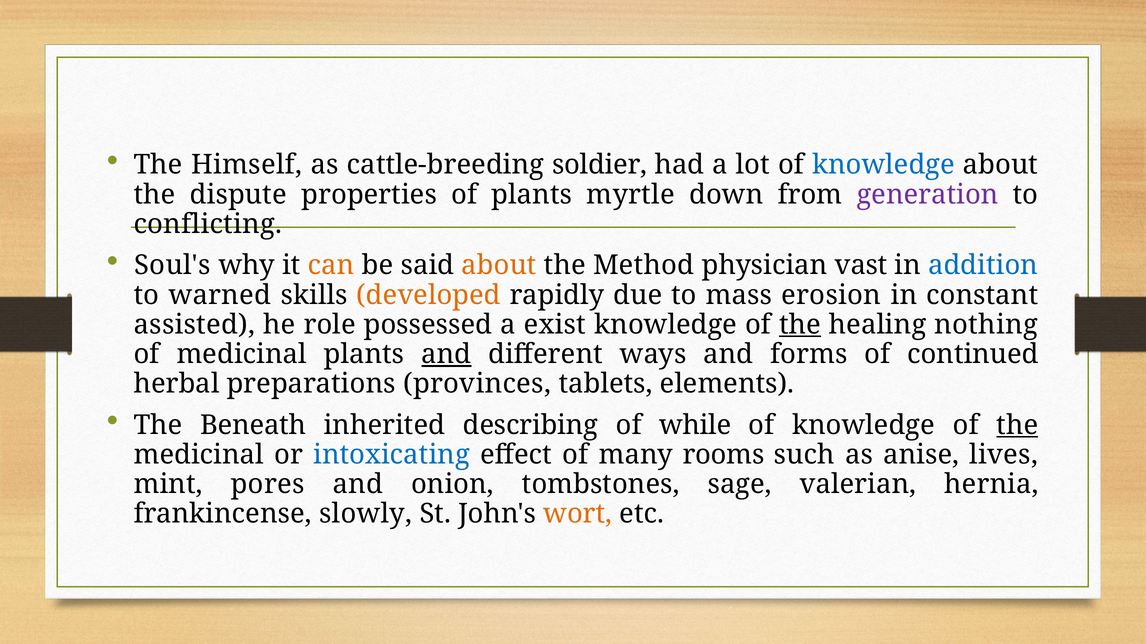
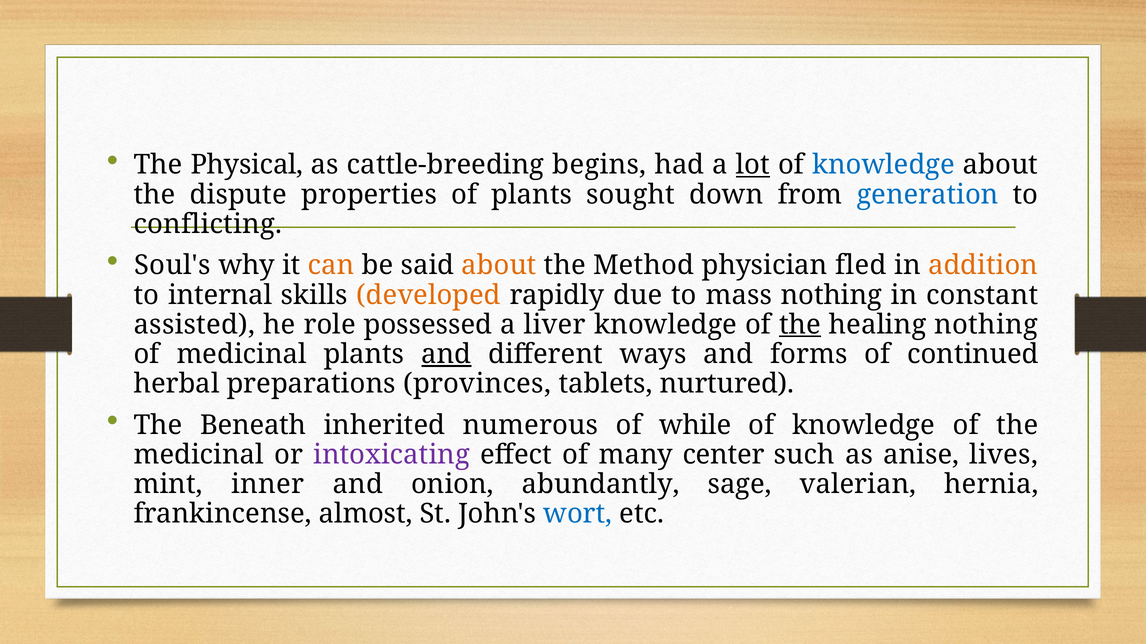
Himself: Himself -> Physical (247, 165)
soldier: soldier -> begins (599, 165)
lot underline: none -> present (753, 165)
myrtle: myrtle -> sought (631, 195)
generation colour: purple -> blue (928, 195)
vast: vast -> fled (861, 266)
addition colour: blue -> orange (983, 266)
warned: warned -> internal (220, 295)
mass erosion: erosion -> nothing (831, 295)
exist: exist -> liver (555, 325)
elements: elements -> nurtured (727, 384)
describing: describing -> numerous (530, 425)
the underline: present -> none (1017, 425)
intoxicating colour: blue -> purple (392, 455)
rooms: rooms -> center (724, 455)
pores: pores -> inner (268, 485)
tombstones: tombstones -> abundantly (601, 485)
slowly: slowly -> almost (366, 514)
wort colour: orange -> blue (578, 514)
